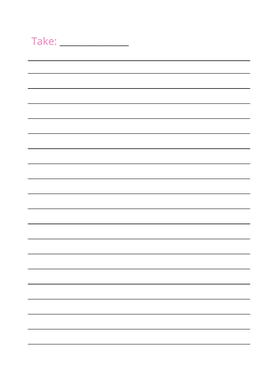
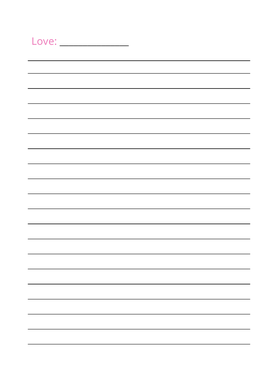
Take: Take -> Love (44, 41)
